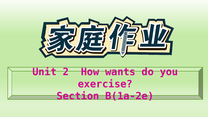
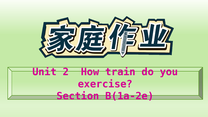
wants: wants -> train (120, 72)
